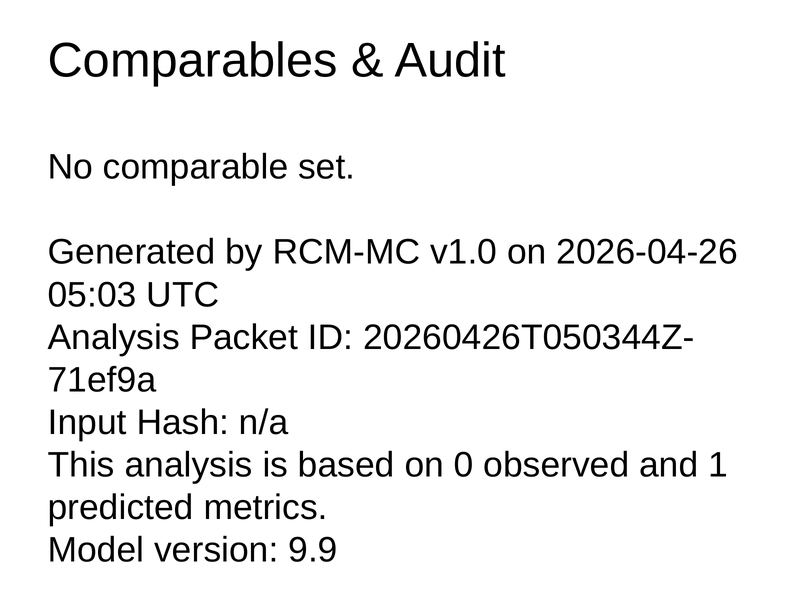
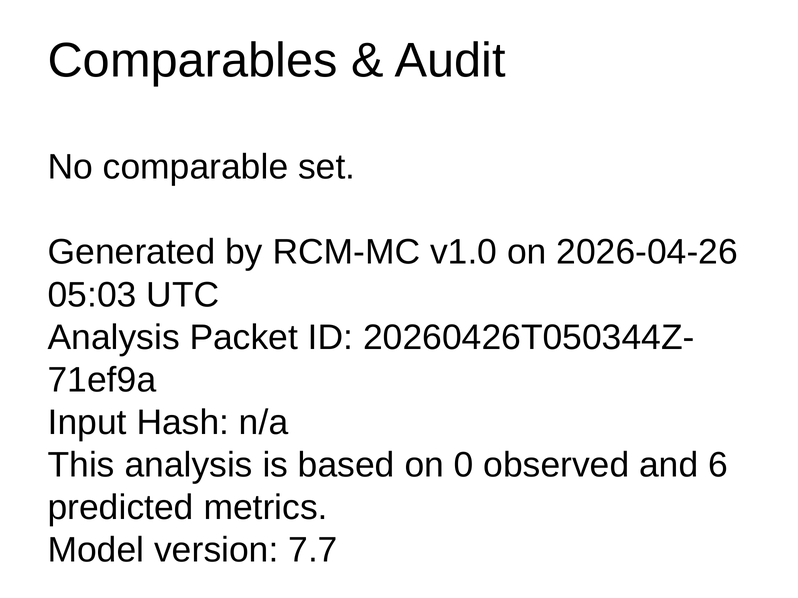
1: 1 -> 6 (718, 465)
9.9: 9.9 -> 7.7 (313, 550)
